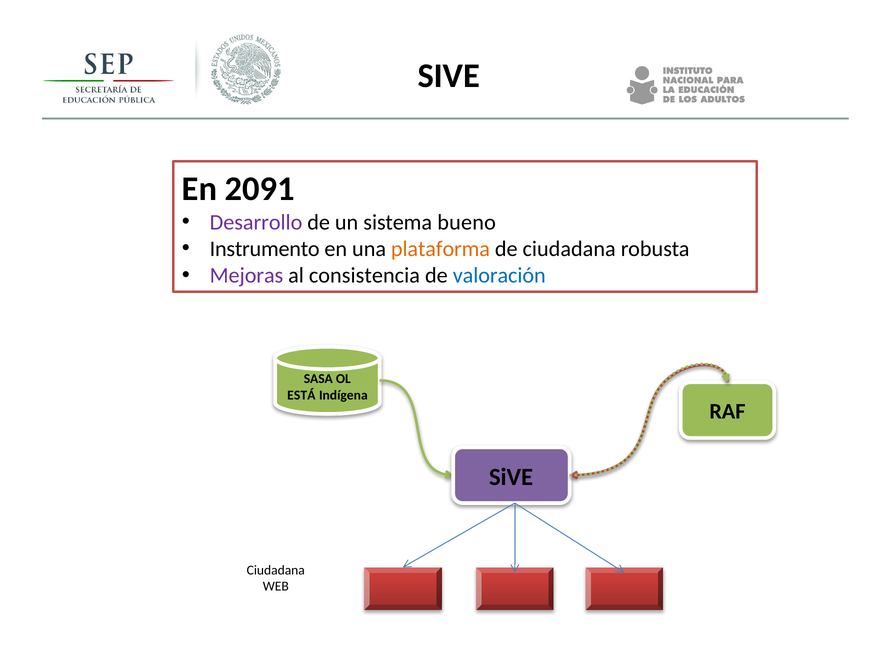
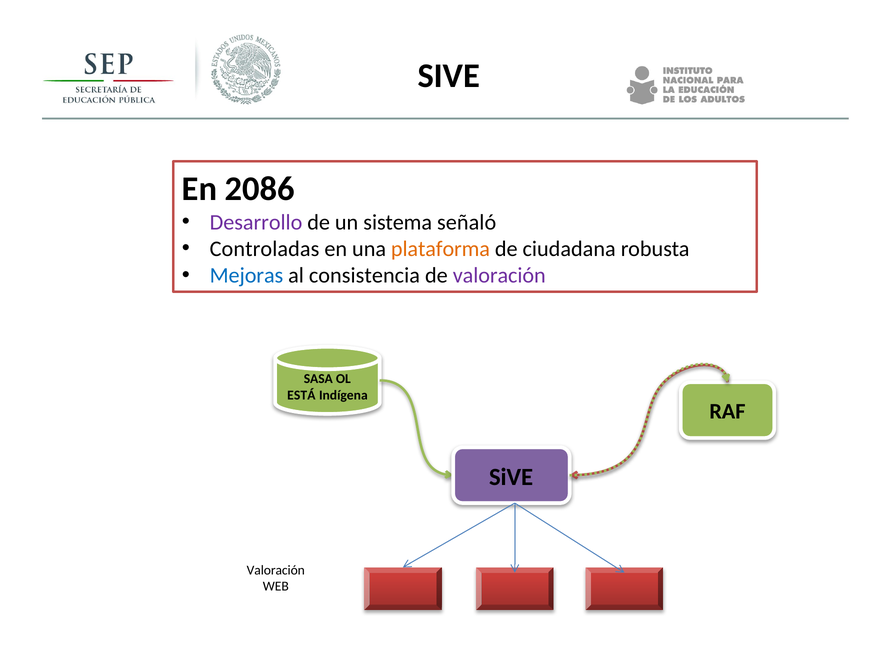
2091: 2091 -> 2086 (260, 189)
bueno: bueno -> señaló (467, 222)
Instrumento: Instrumento -> Controladas (265, 249)
Mejoras colour: purple -> blue (246, 275)
valoración colour: blue -> purple (499, 275)
Ciudadana: Ciudadana -> Valoración (276, 570)
